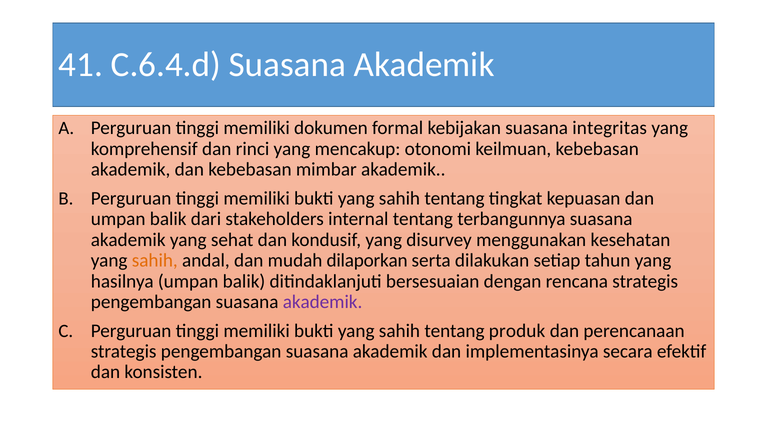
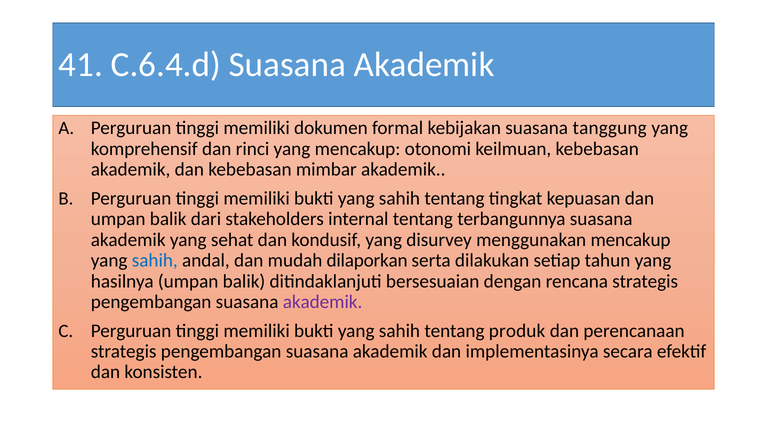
integritas: integritas -> tanggung (610, 128)
menggunakan kesehatan: kesehatan -> mencakup (631, 239)
sahih colour: orange -> blue (155, 260)
